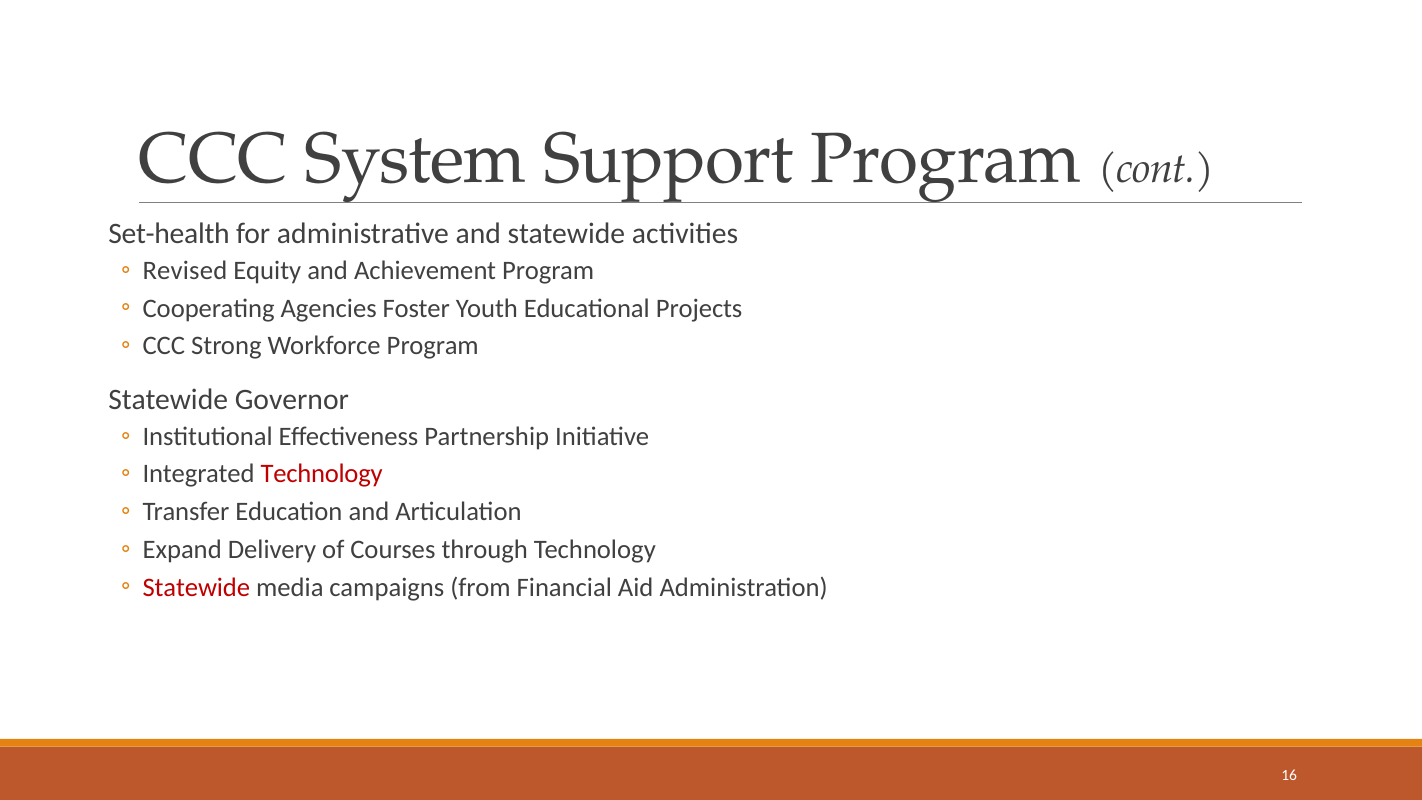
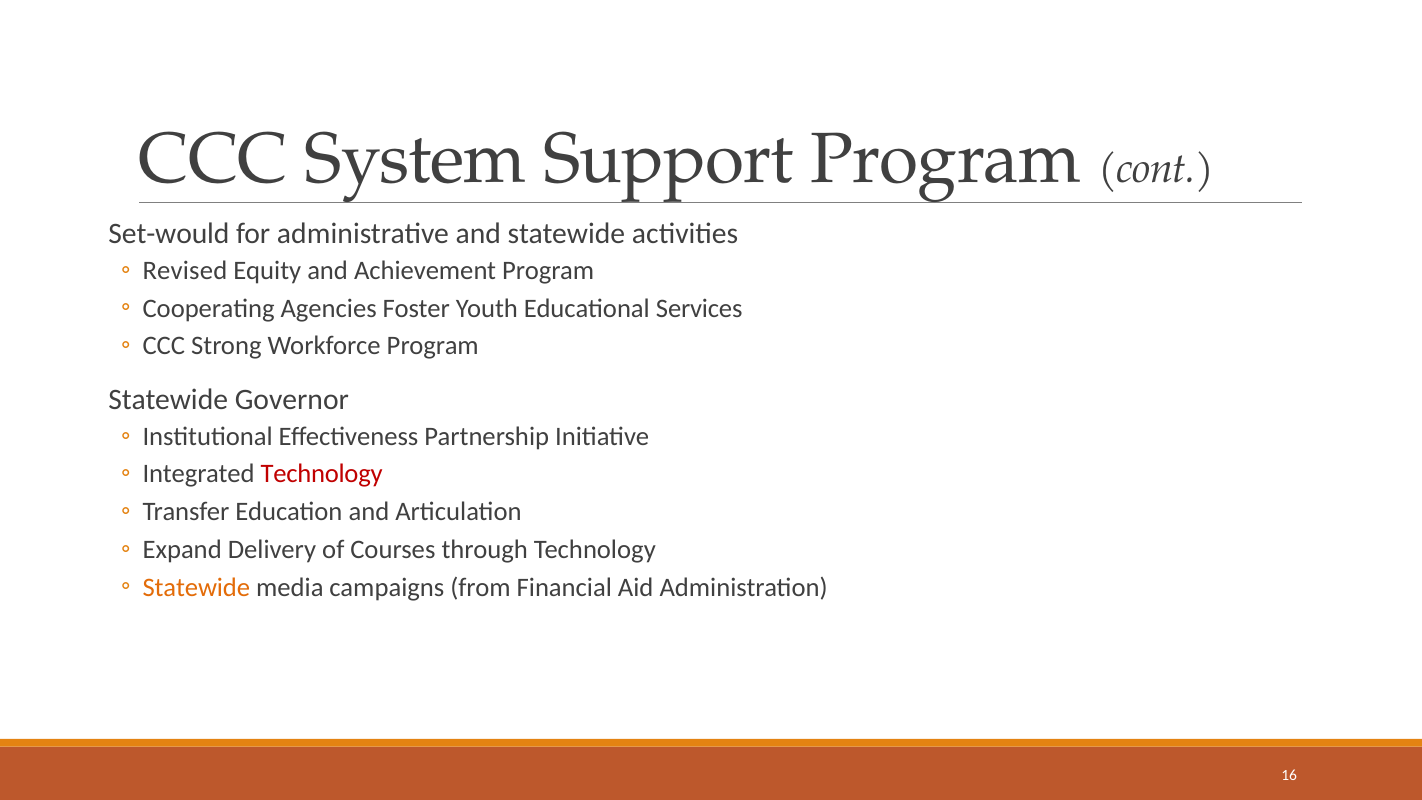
Set-health: Set-health -> Set-would (169, 234)
Projects: Projects -> Services (699, 308)
Statewide colour: red -> orange (196, 587)
